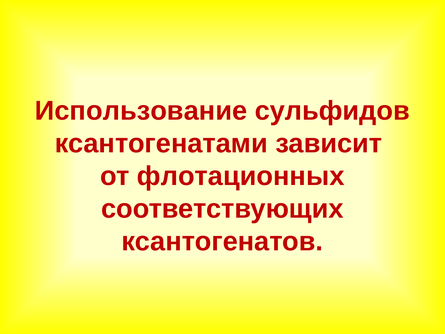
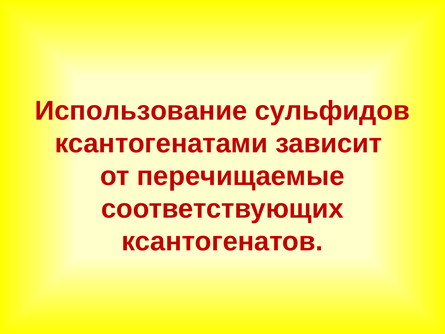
флотационных: флотационных -> перечищаемые (241, 176)
